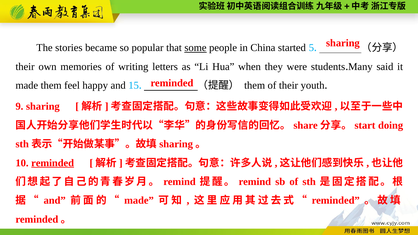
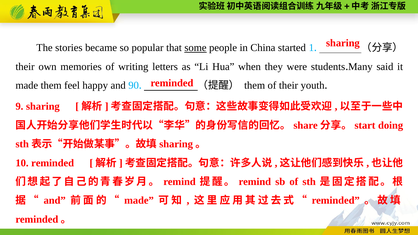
5: 5 -> 1 (311, 48)
15: 15 -> 90 (134, 85)
reminded underline: present -> none (53, 163)
